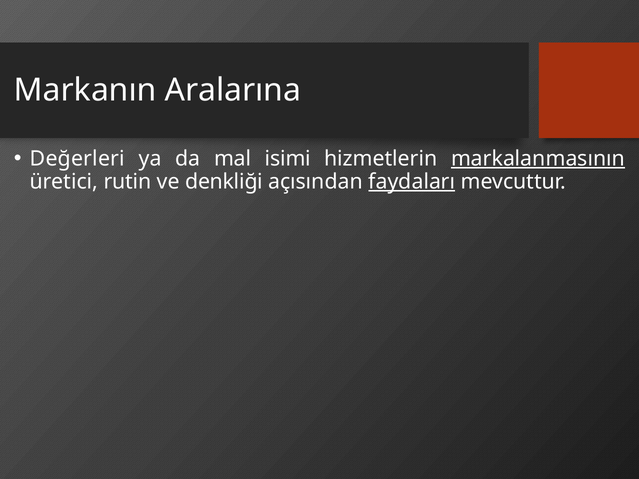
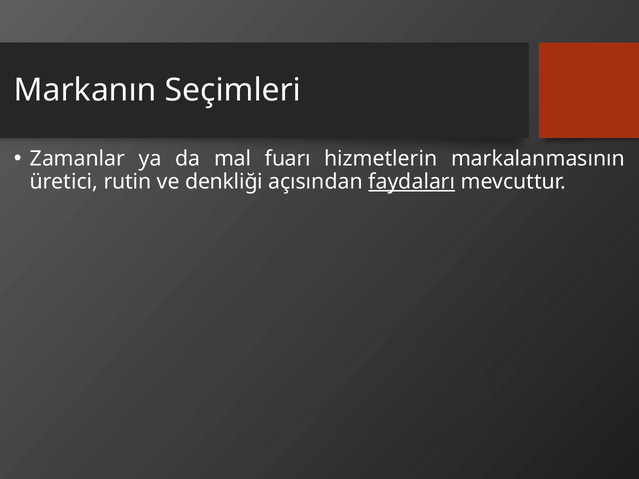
Aralarına: Aralarına -> Seçimleri (233, 90)
Değerleri: Değerleri -> Zamanlar (77, 159)
isimi: isimi -> fuarı (288, 159)
markalanmasının underline: present -> none (538, 159)
